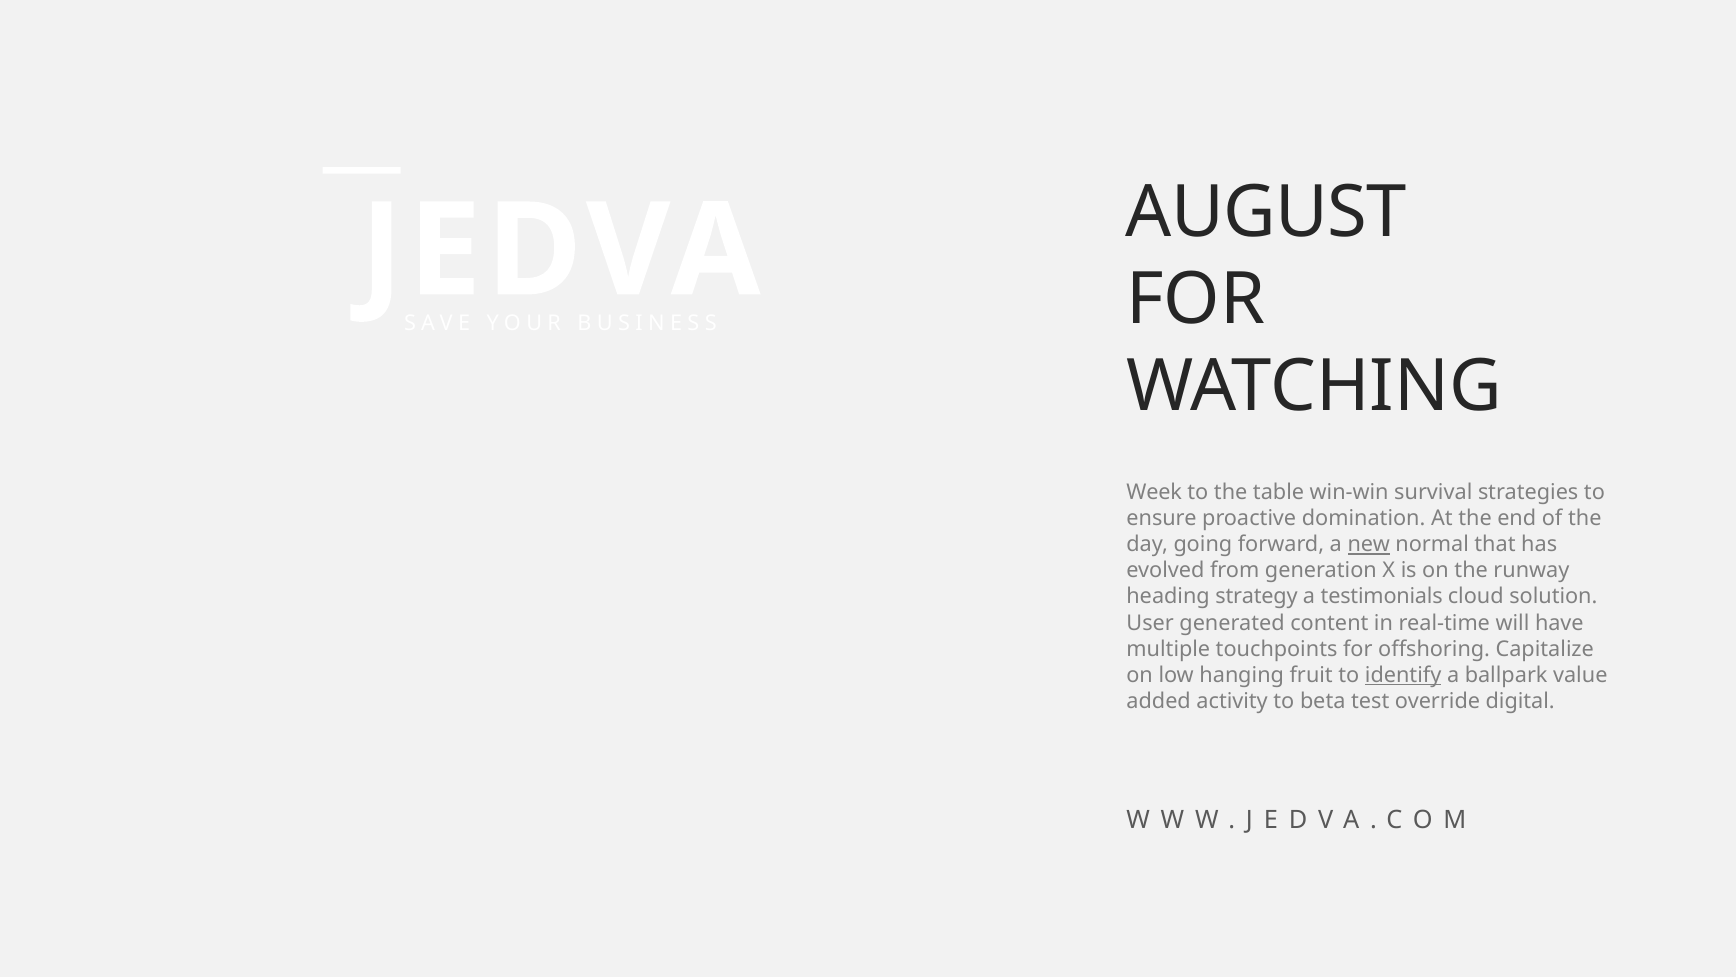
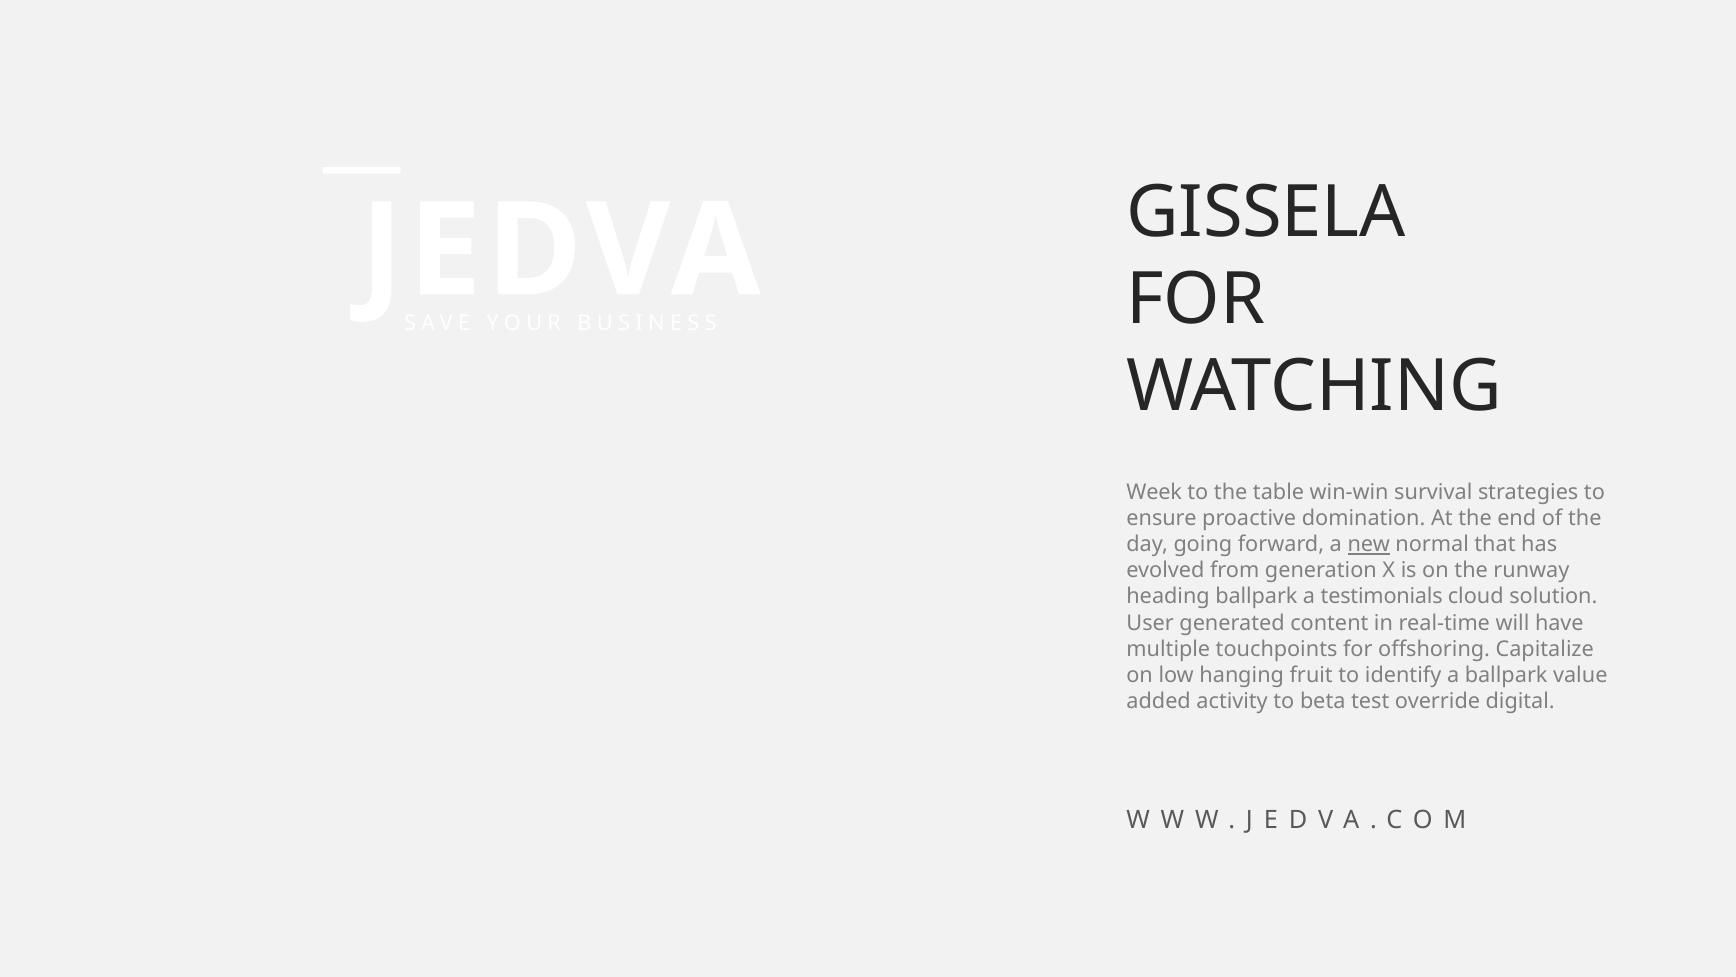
AUGUST: AUGUST -> GISSELA (1266, 213)
heading strategy: strategy -> ballpark (1256, 597)
identify underline: present -> none (1403, 675)
